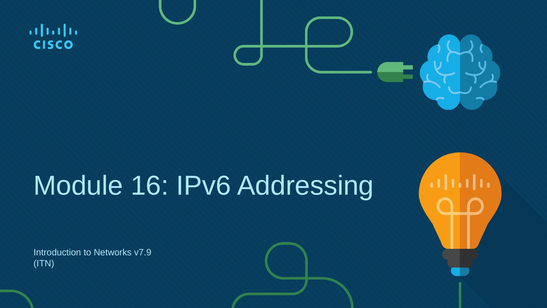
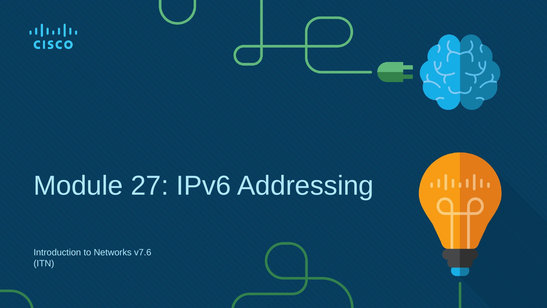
16: 16 -> 27 (150, 185)
v7.9: v7.9 -> v7.6 (143, 252)
